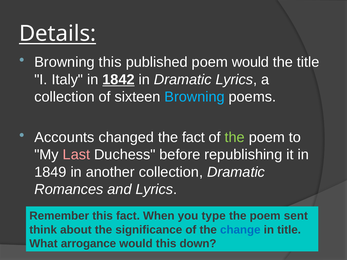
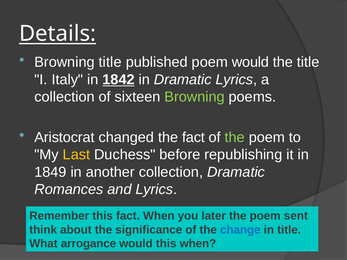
Browning this: this -> title (110, 62)
Browning colour: light blue -> light green (195, 97)
Accounts: Accounts -> Aristocrat (65, 137)
Last colour: pink -> yellow (76, 155)
type: type -> later (214, 216)
this down: down -> when (198, 244)
